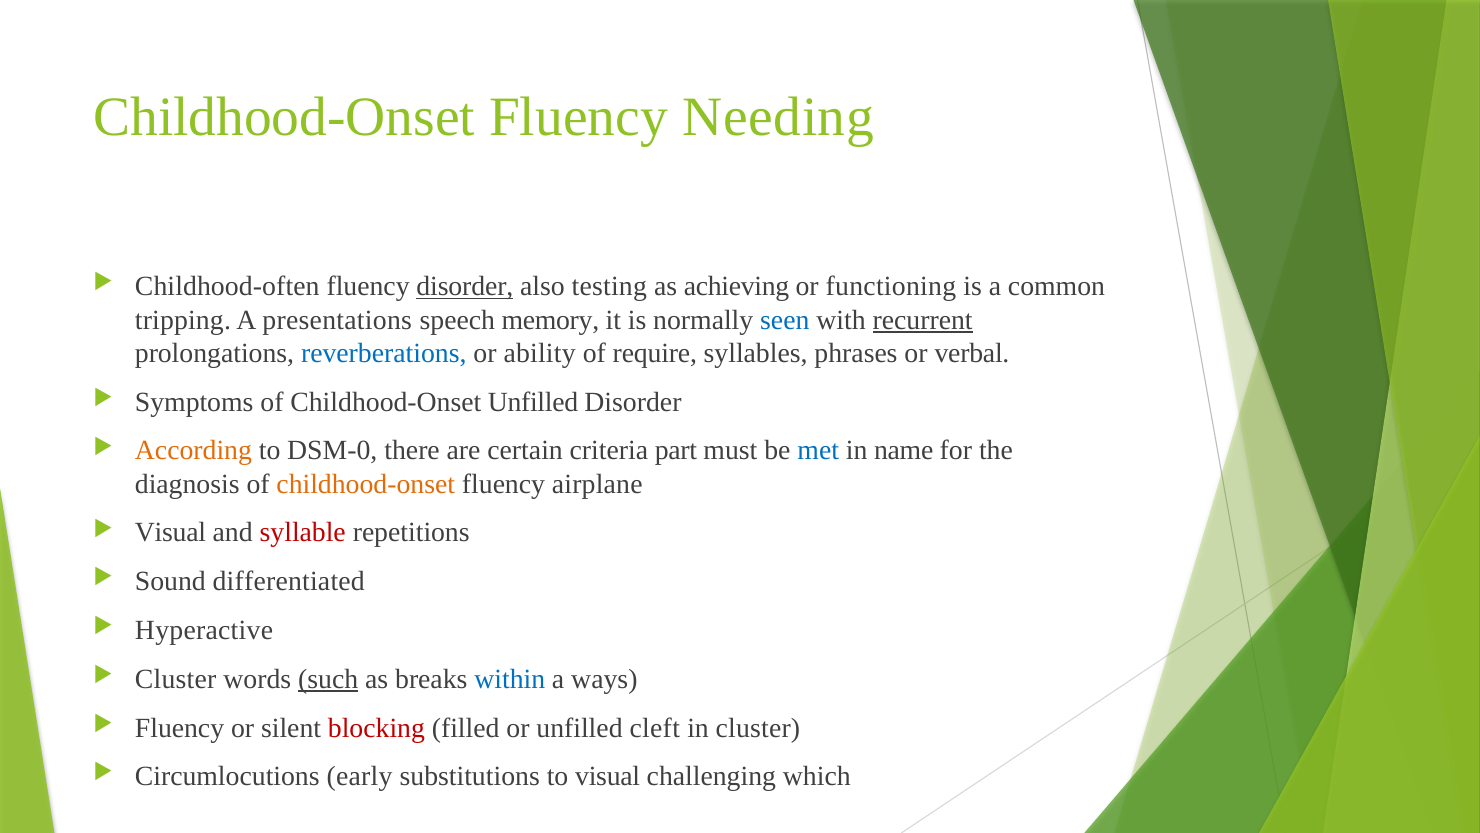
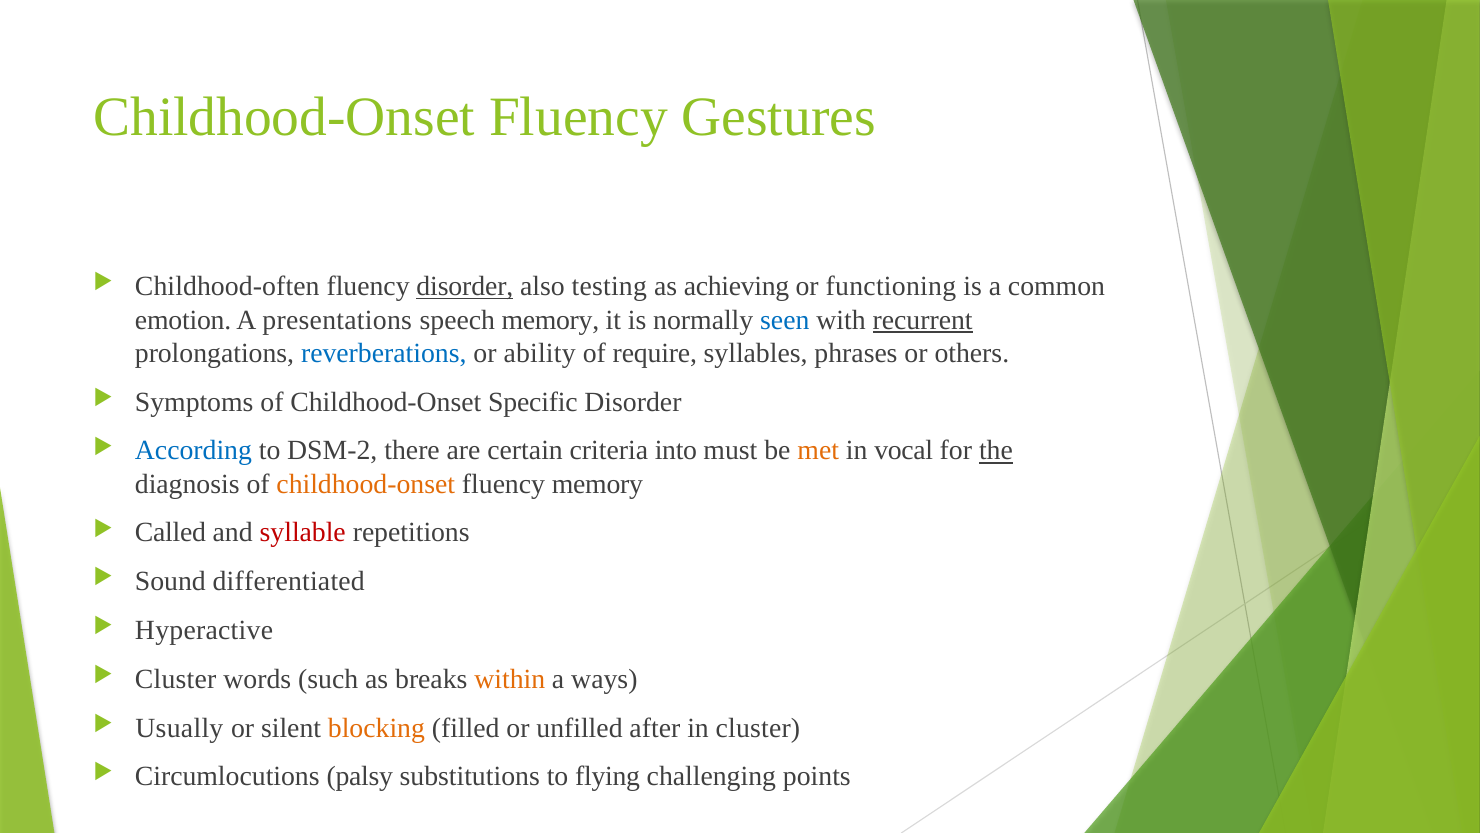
Needing: Needing -> Gestures (779, 117)
tripping: tripping -> emotion (183, 320)
verbal: verbal -> others (972, 353)
Childhood-Onset Unfilled: Unfilled -> Specific (533, 402)
According colour: orange -> blue (193, 450)
DSM-0: DSM-0 -> DSM-2 (332, 450)
part: part -> into (676, 450)
met colour: blue -> orange (818, 450)
name: name -> vocal (904, 450)
the underline: none -> present (996, 450)
fluency airplane: airplane -> memory (597, 484)
Visual: Visual -> Called (170, 533)
such underline: present -> none (328, 679)
within colour: blue -> orange (510, 679)
Fluency: Fluency -> Usually (179, 727)
blocking colour: red -> orange (376, 727)
cleft: cleft -> after (655, 727)
early: early -> palsy (360, 776)
to visual: visual -> flying (608, 776)
which: which -> points (817, 776)
